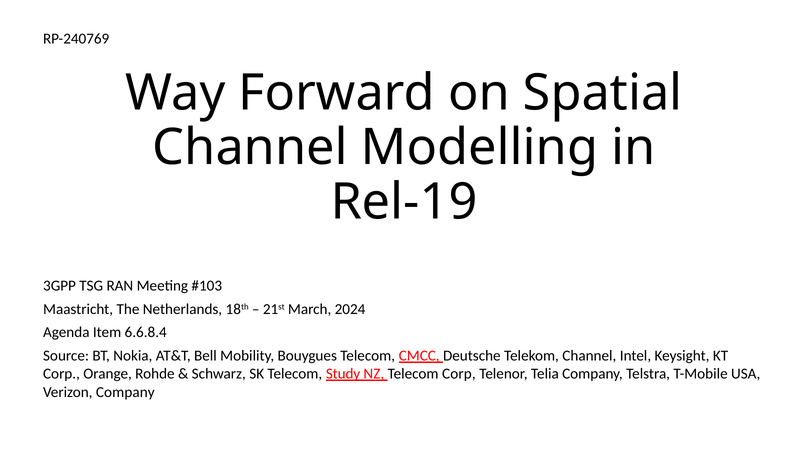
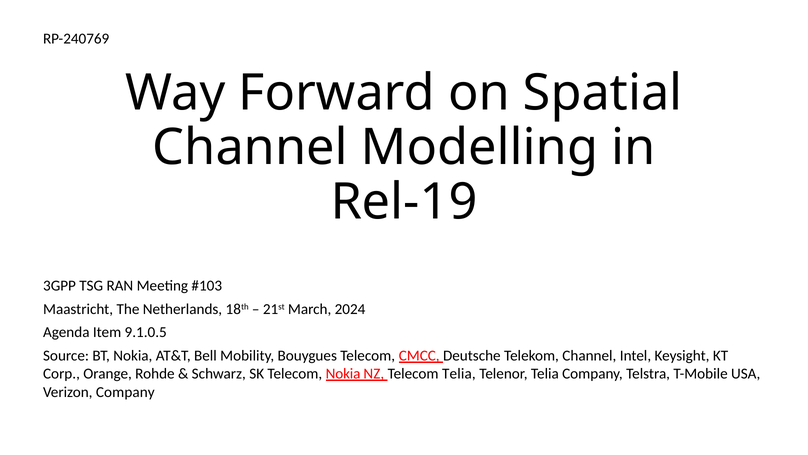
6.6.8.4: 6.6.8.4 -> 9.1.0.5 (146, 332)
Telecom Study: Study -> Nokia (343, 373)
Telecom Corp: Corp -> Telia (459, 373)
